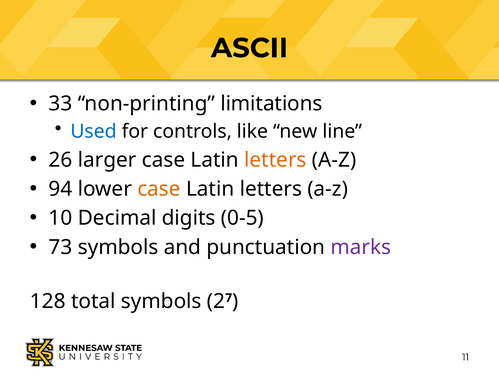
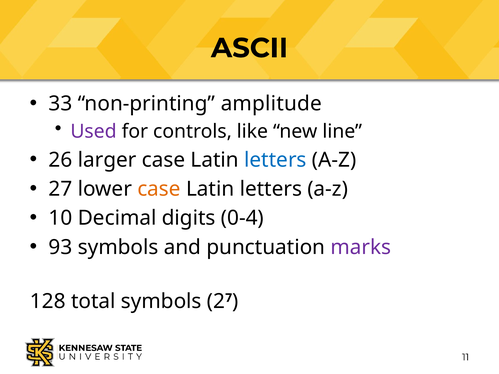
limitations: limitations -> amplitude (271, 104)
Used colour: blue -> purple (94, 132)
letters colour: orange -> blue (275, 160)
94: 94 -> 27 (61, 189)
0-5: 0-5 -> 0-4 (242, 218)
73: 73 -> 93 (61, 247)
